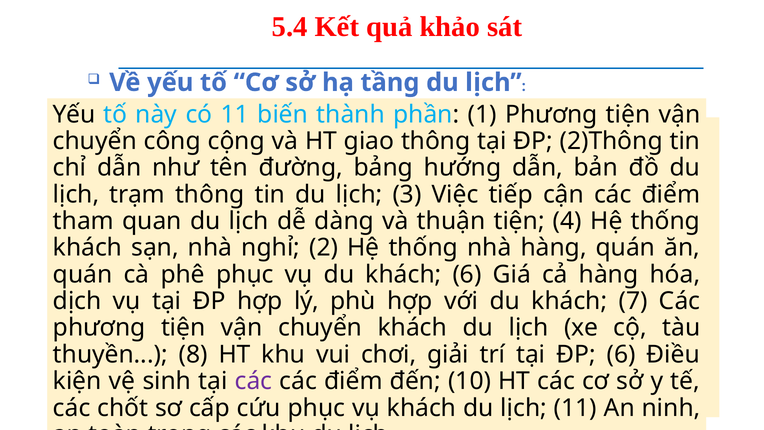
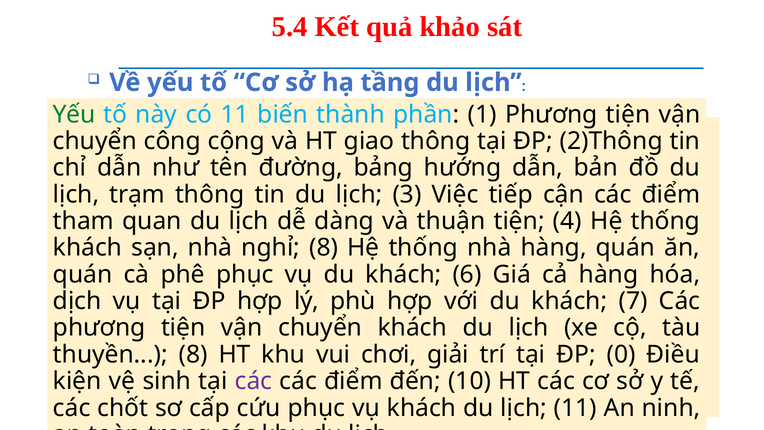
Yếu colour: black -> green (74, 114)
nghỉ 2: 2 -> 8 (324, 248)
ĐP 6: 6 -> 0 (621, 354)
